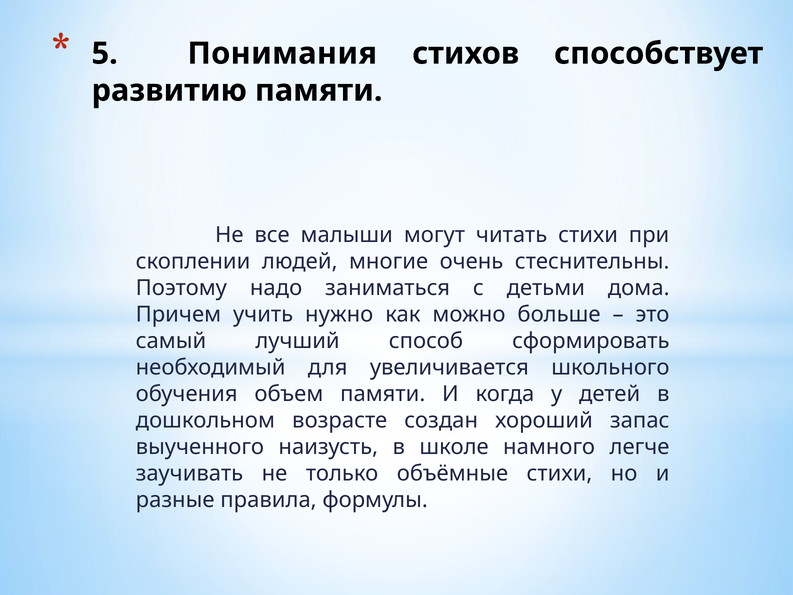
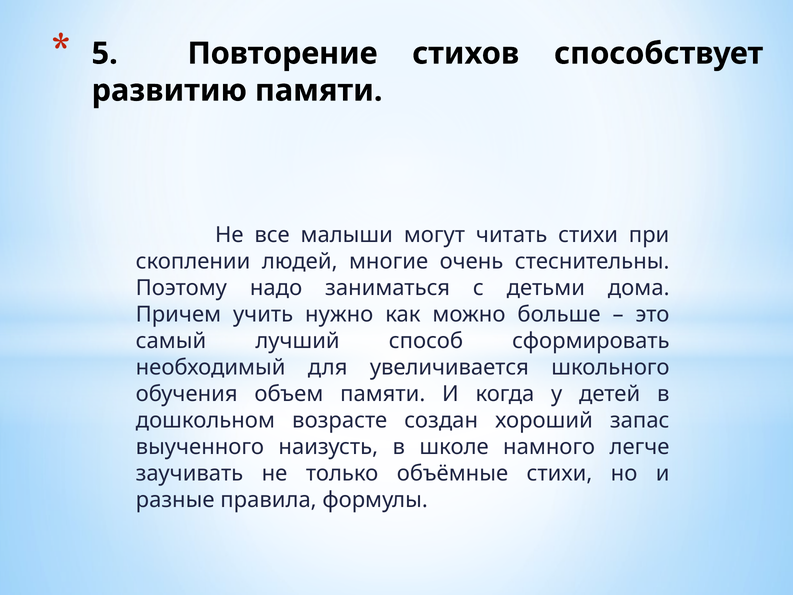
Понимания: Понимания -> Повторение (282, 53)
